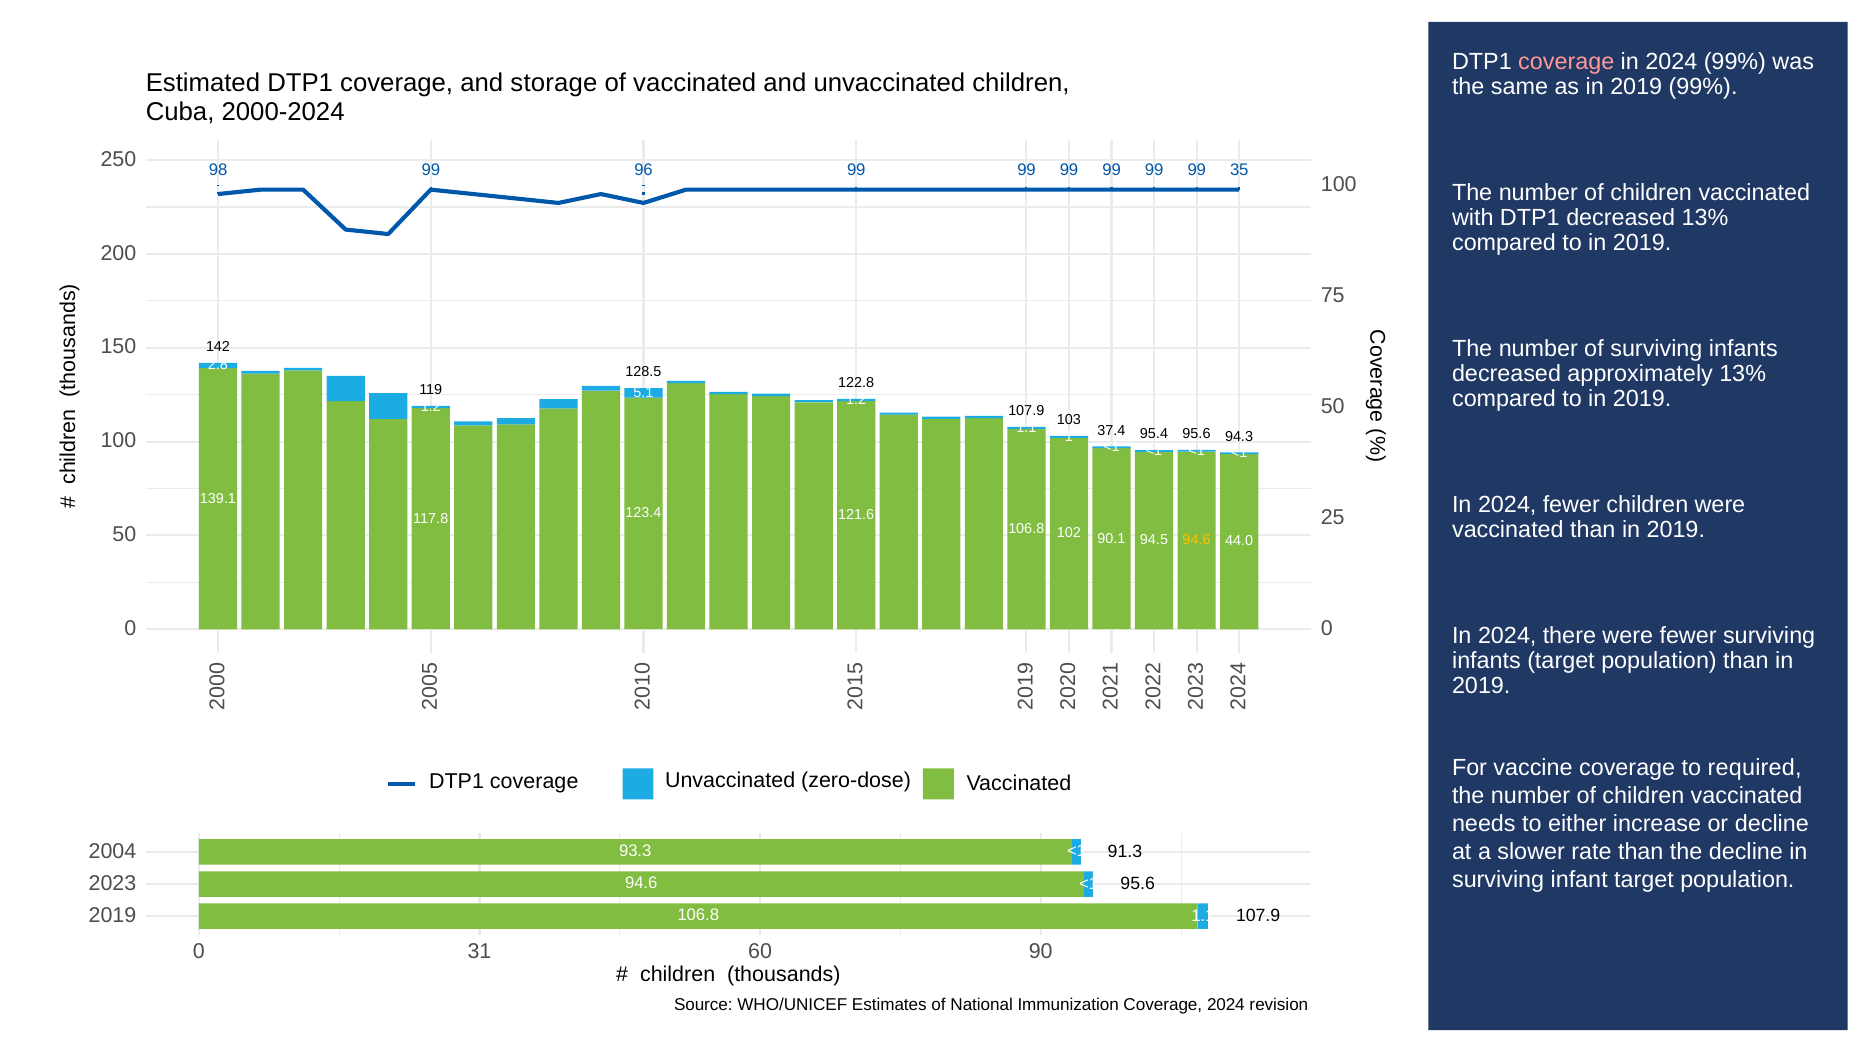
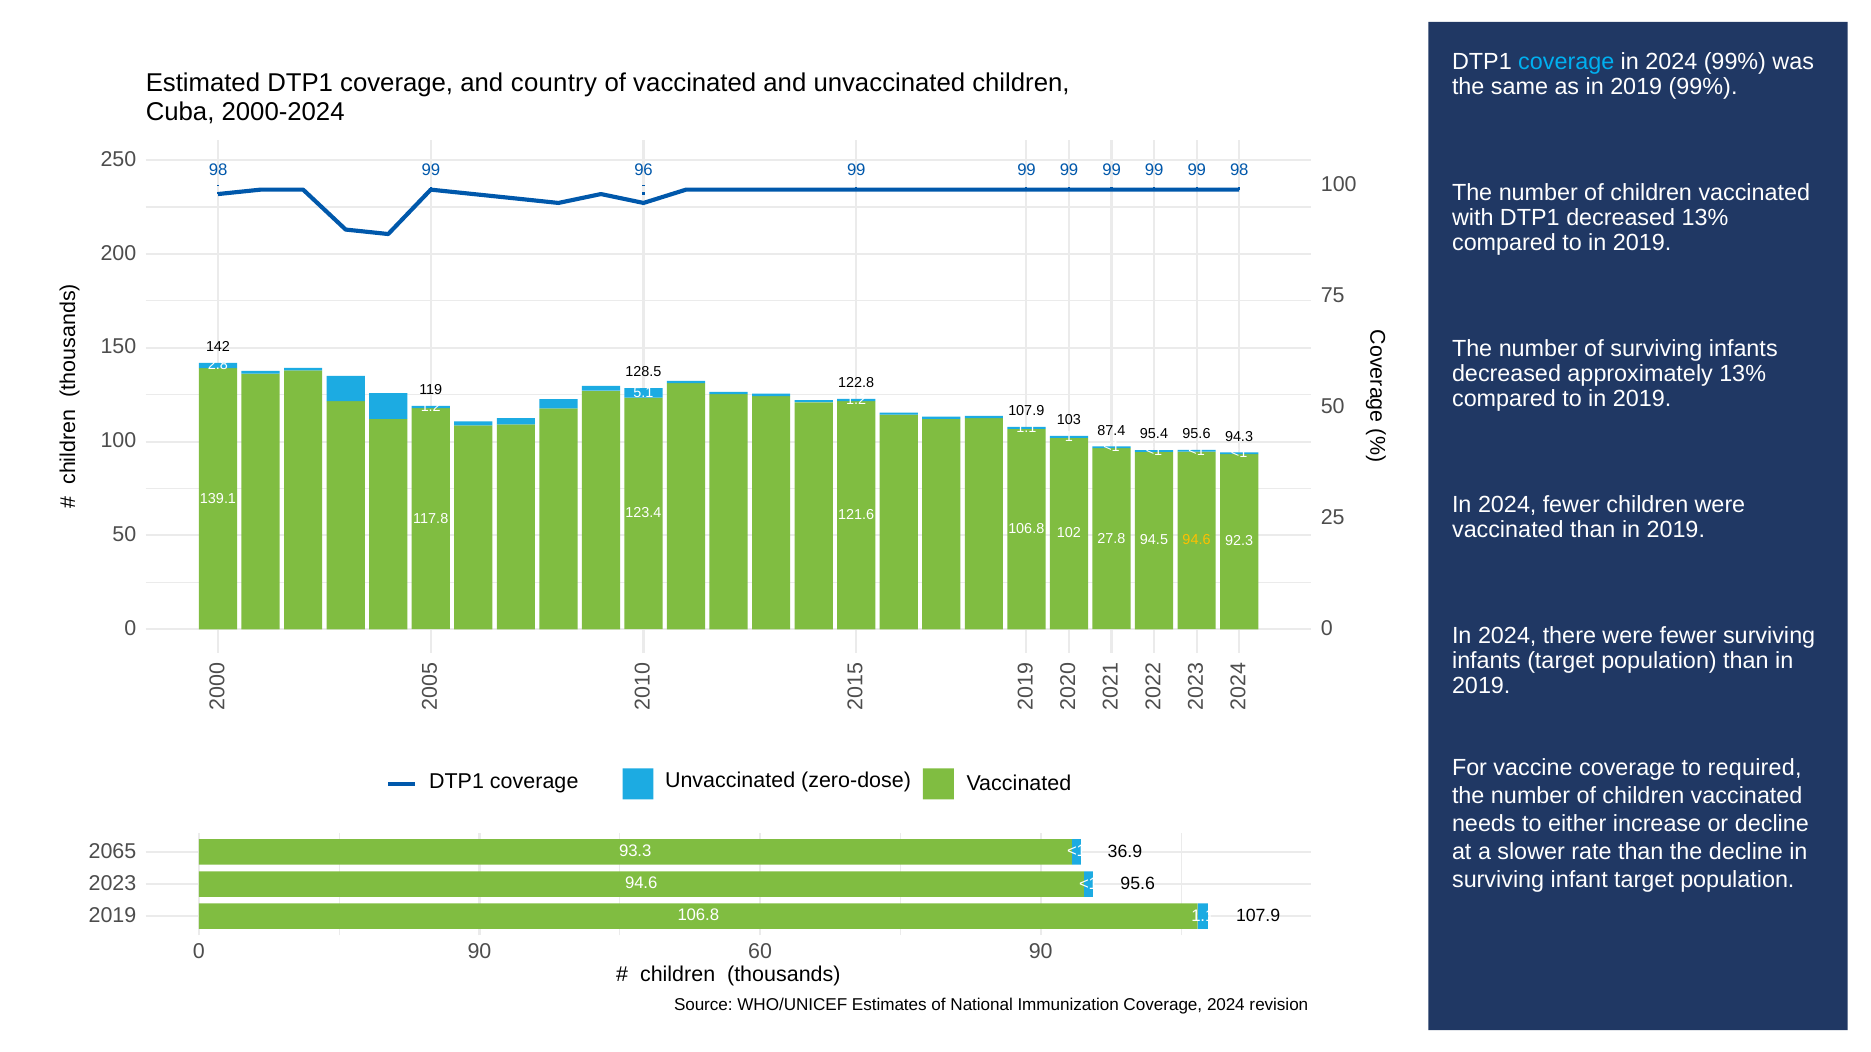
coverage colour: pink -> light blue (1566, 62)
storage: storage -> country (554, 83)
99 35: 35 -> 98 (1239, 170)
37.4: 37.4 -> 87.4 (1111, 431)
90.1: 90.1 -> 27.8 (1111, 539)
44.0: 44.0 -> 92.3 (1239, 541)
2004: 2004 -> 2065 (112, 852)
91.3: 91.3 -> 36.9 (1125, 852)
0 31: 31 -> 90 (479, 952)
